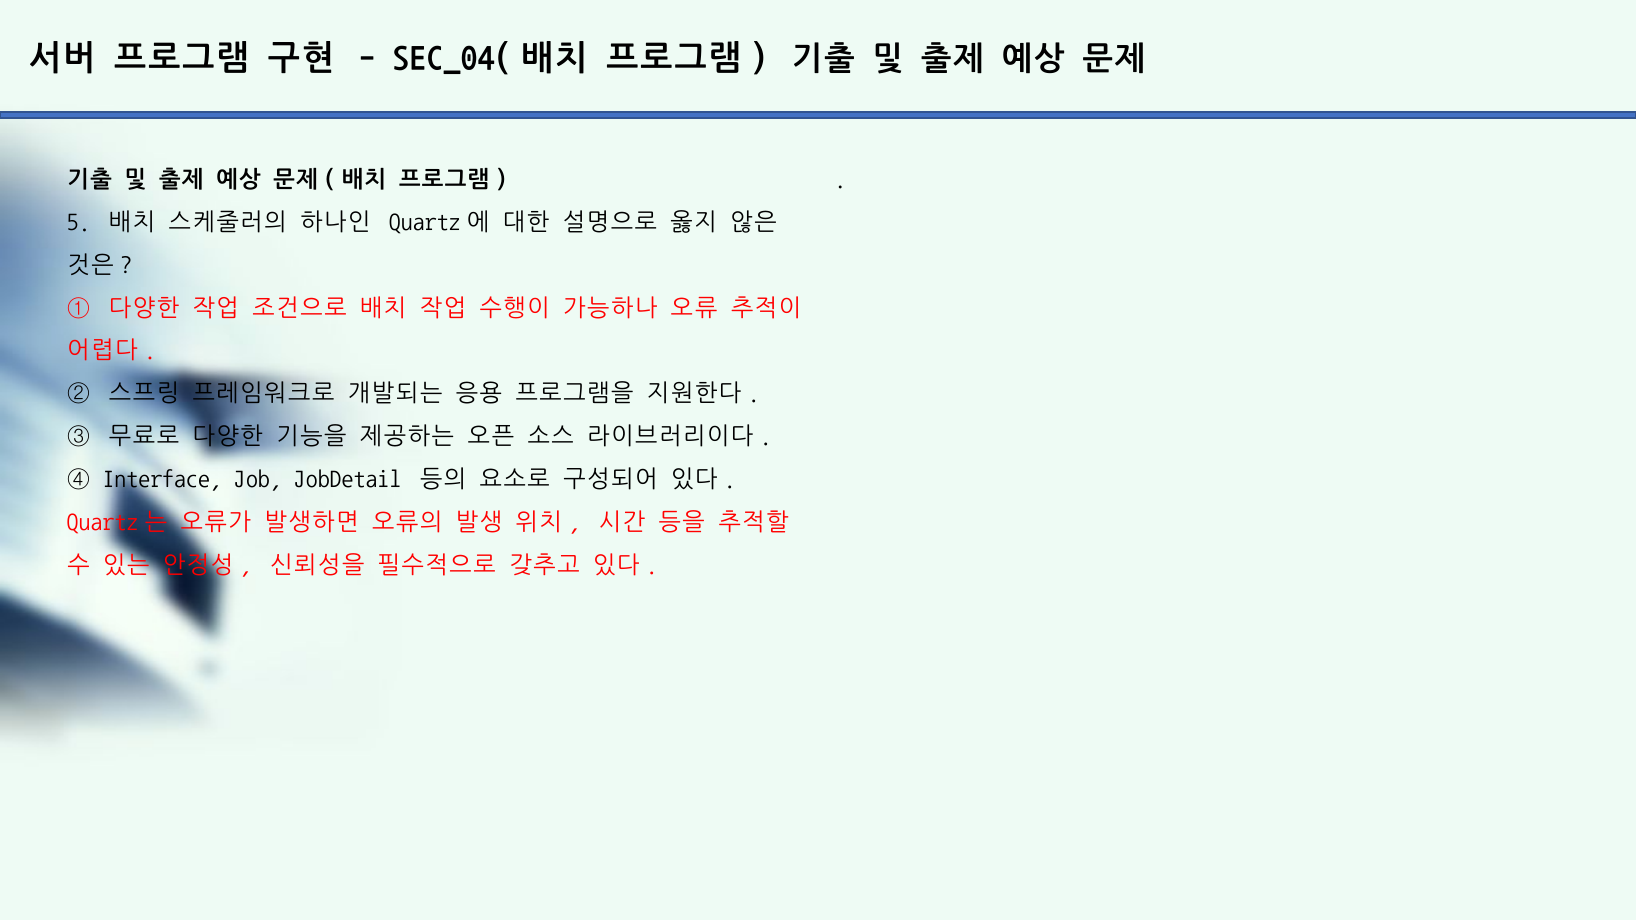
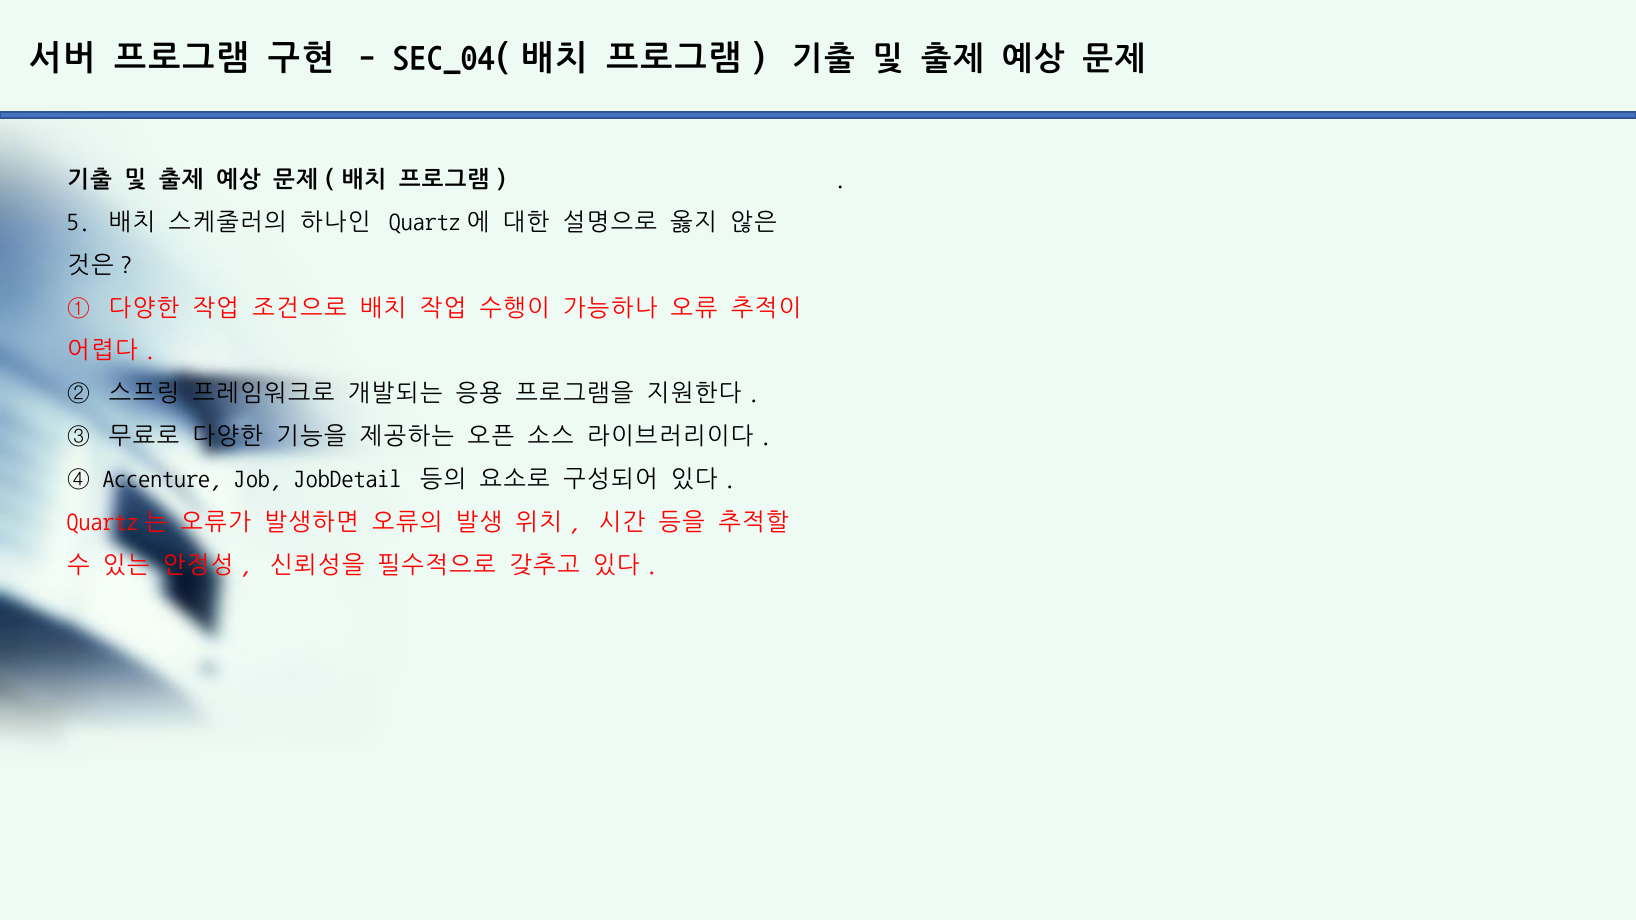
Interface: Interface -> Accenture (162, 479)
